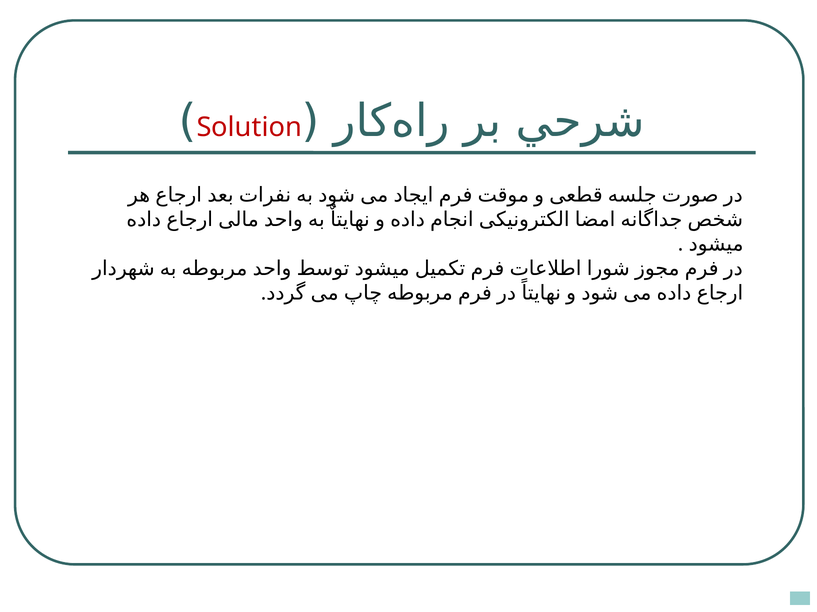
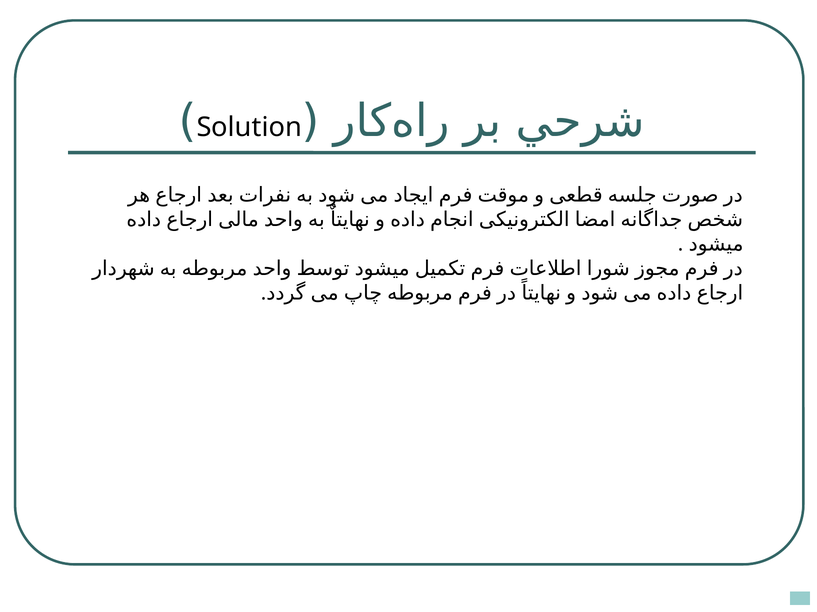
Solution colour: red -> black (249, 128)
